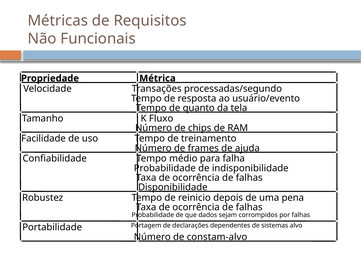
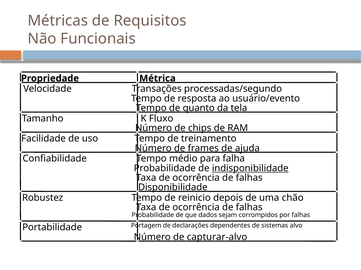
indisponibilidade underline: none -> present (250, 169)
pena: pena -> chão (293, 198)
constam-alvo: constam-alvo -> capturar-alvo (217, 238)
